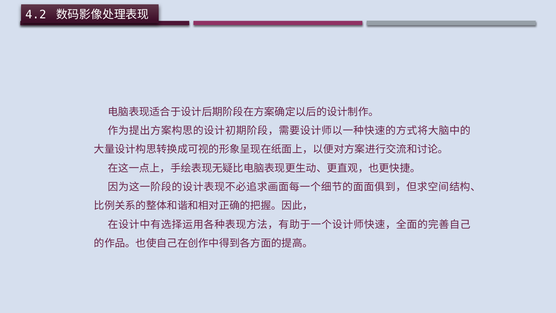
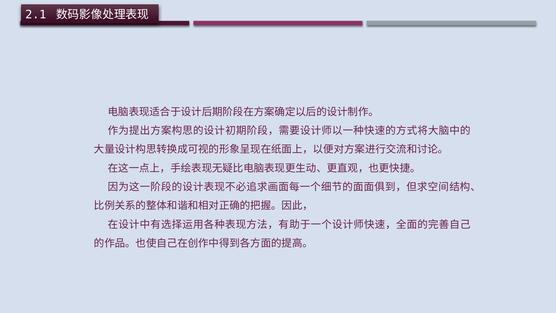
4.2: 4.2 -> 2.1 (36, 15)
